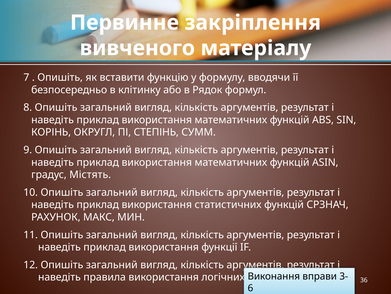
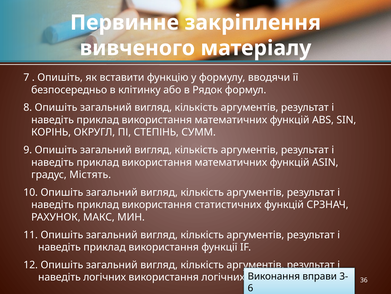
наведіть правила: правила -> логічних (105, 277)
